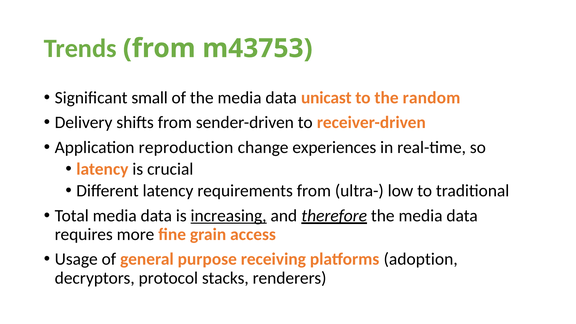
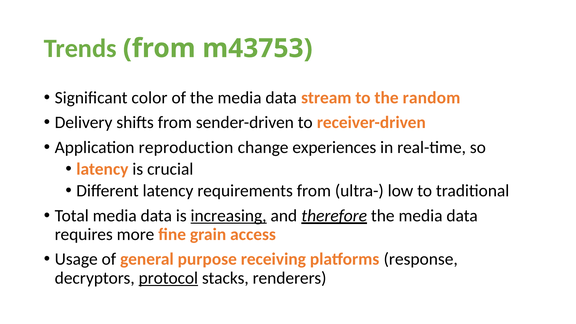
small: small -> color (150, 98)
unicast: unicast -> stream (326, 98)
adoption: adoption -> response (421, 259)
protocol underline: none -> present (168, 278)
